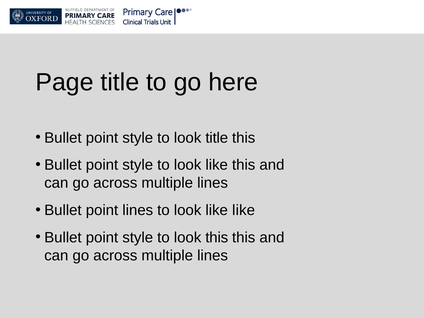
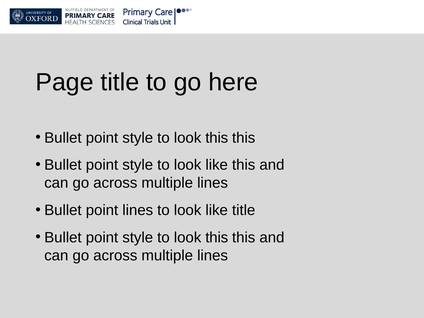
title: title -> this (217, 138)
like like: like -> title (244, 210)
